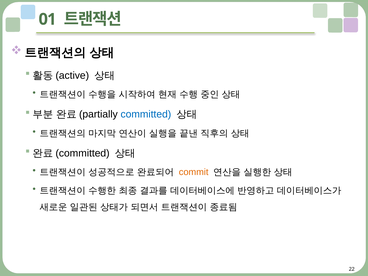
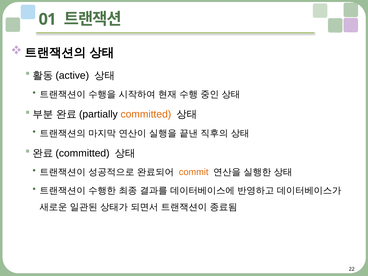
committed colour: blue -> orange (146, 114)
